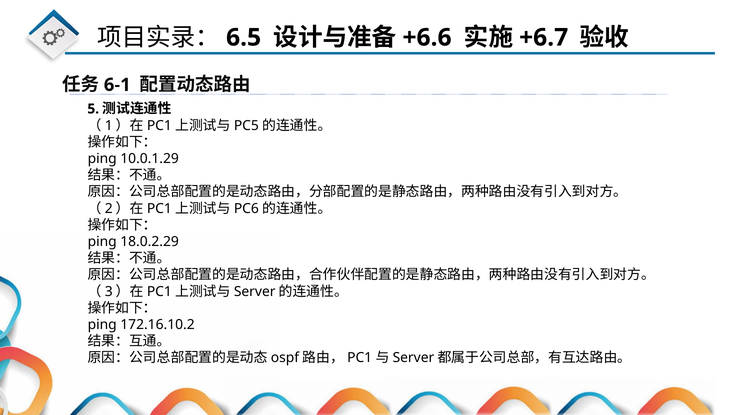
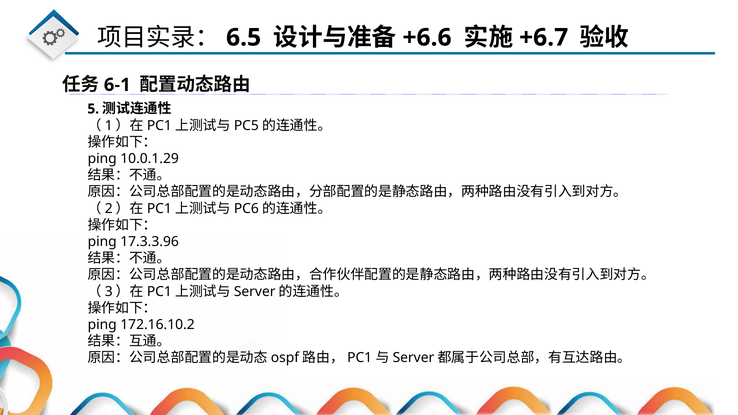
18.0.2.29: 18.0.2.29 -> 17.3.3.96 (150, 242)
